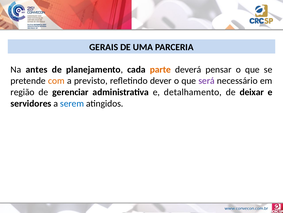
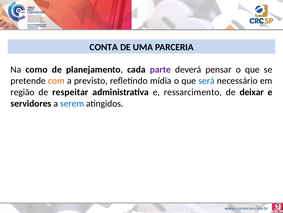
GERAIS: GERAIS -> CONTA (104, 47)
antes: antes -> como (37, 69)
parte colour: orange -> purple (160, 69)
dever: dever -> mídia (161, 81)
será colour: purple -> blue (207, 81)
gerenciar: gerenciar -> respeitar (70, 92)
detalhamento: detalhamento -> ressarcimento (193, 92)
